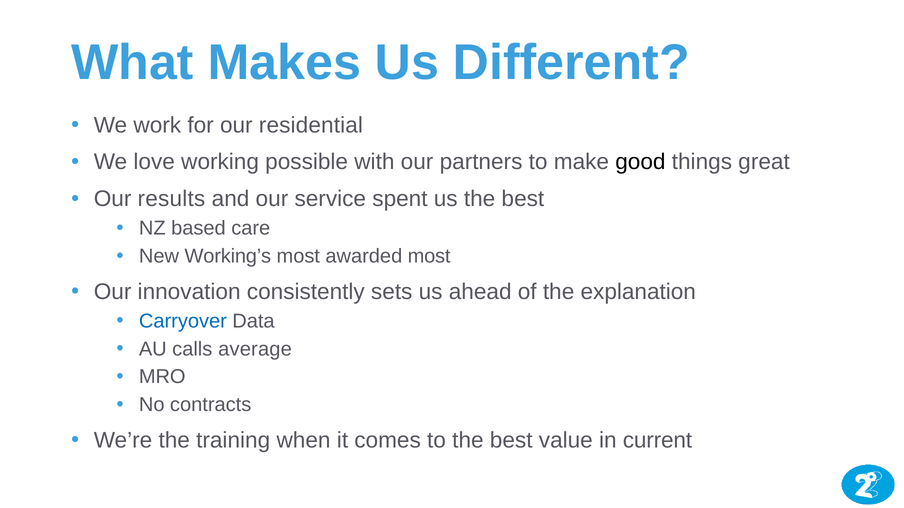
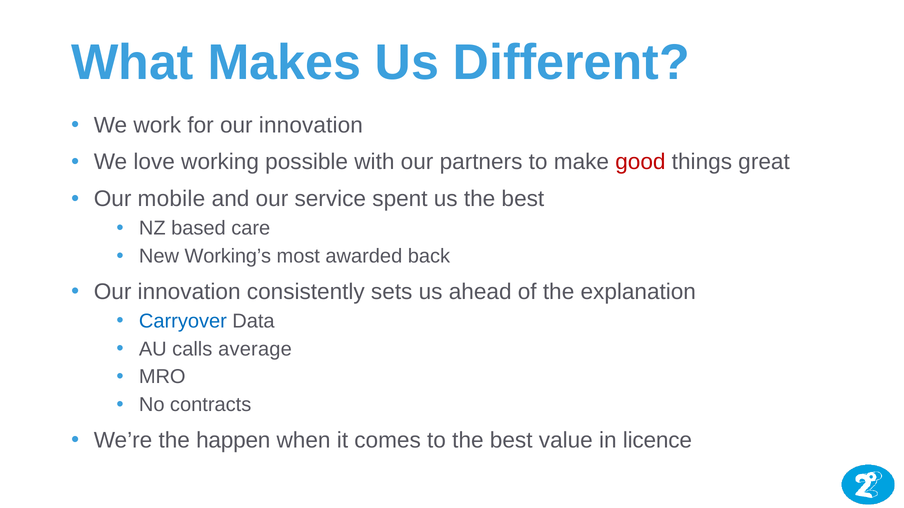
for our residential: residential -> innovation (311, 125)
good colour: black -> red (640, 162)
results: results -> mobile (171, 199)
awarded most: most -> back (429, 256)
training: training -> happen (233, 441)
current: current -> licence (657, 441)
